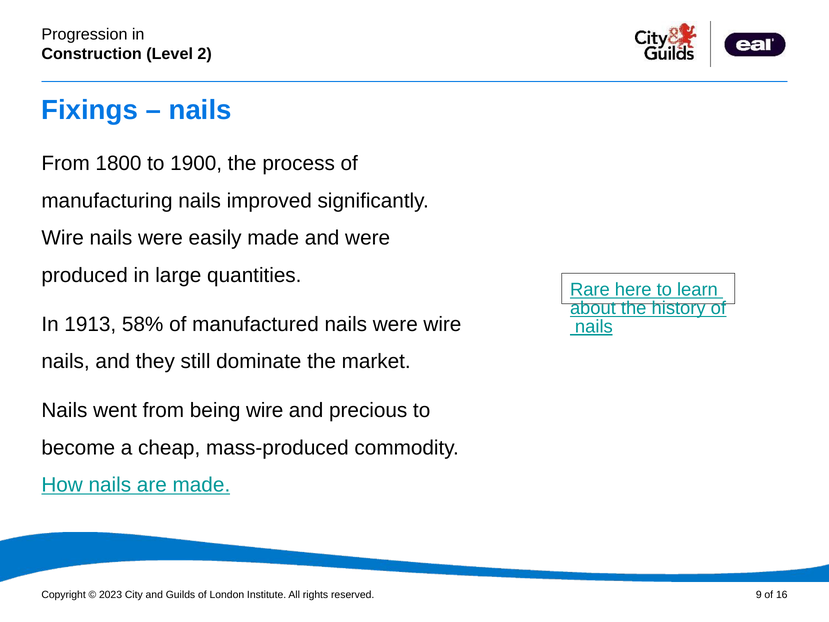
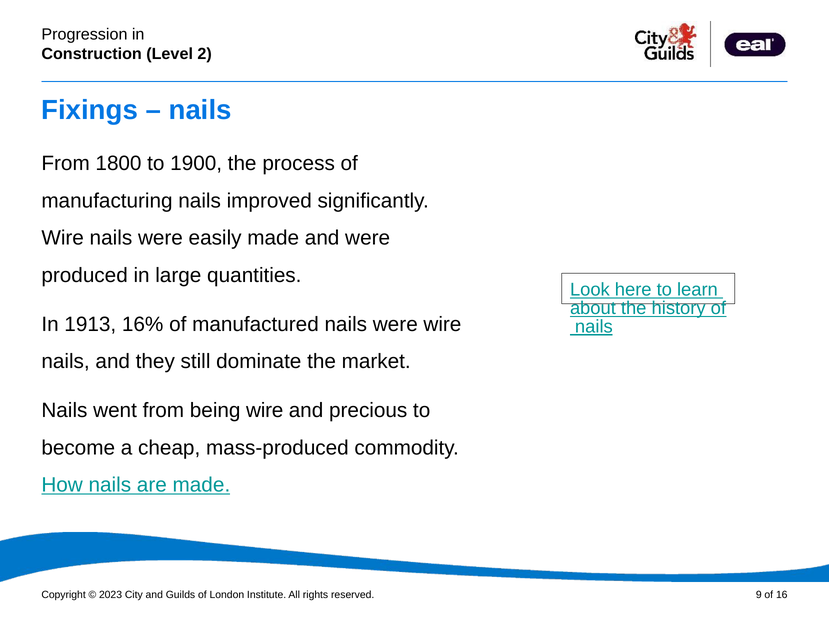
Rare: Rare -> Look (590, 290)
58%: 58% -> 16% (143, 324)
